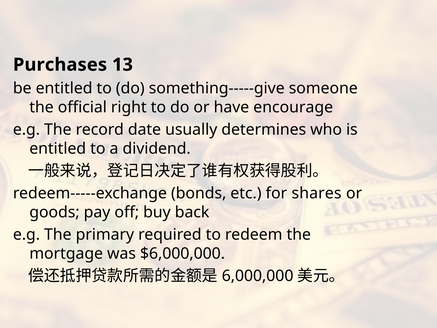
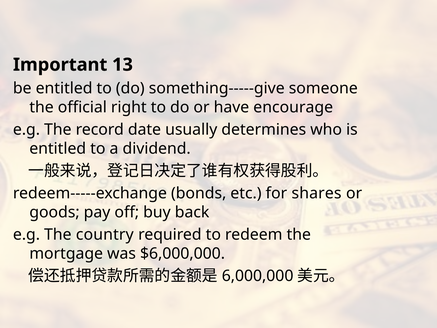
Purchases: Purchases -> Important (60, 65)
primary: primary -> country (105, 234)
